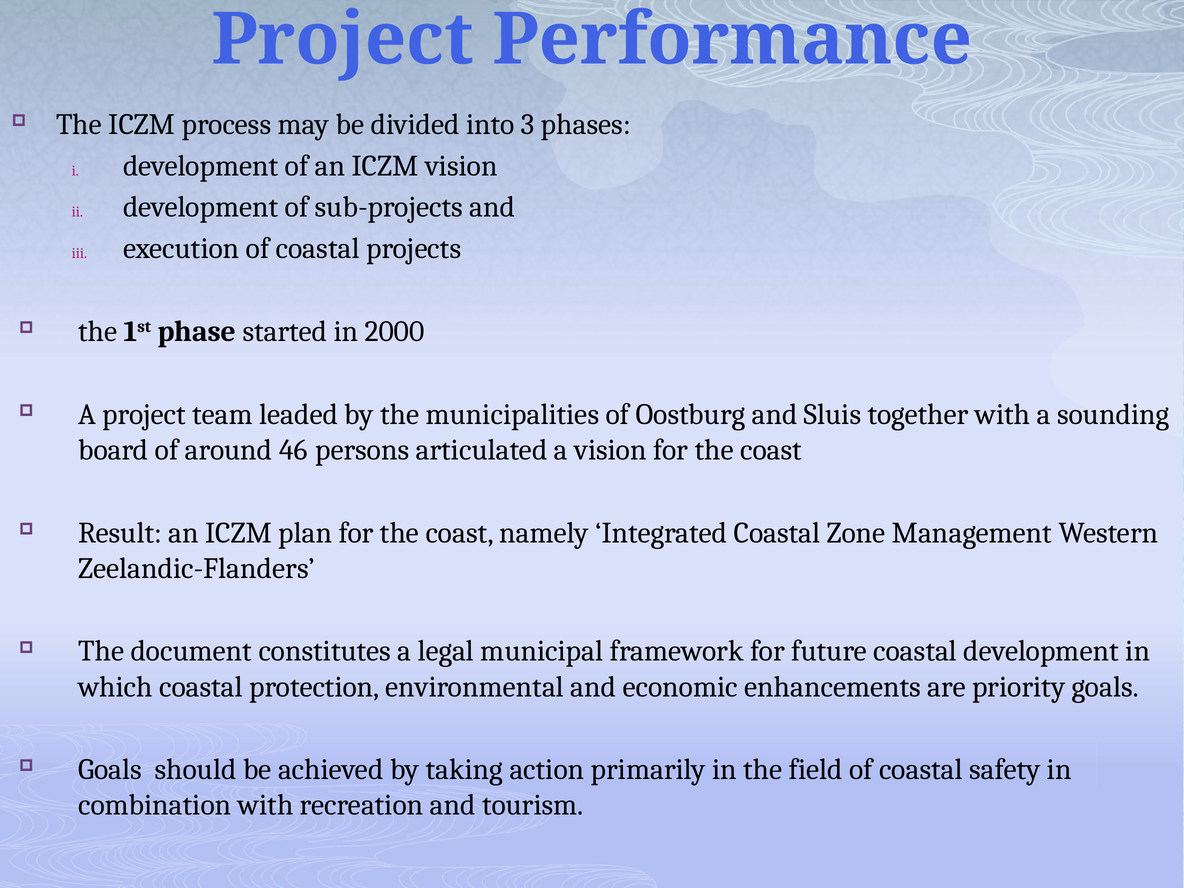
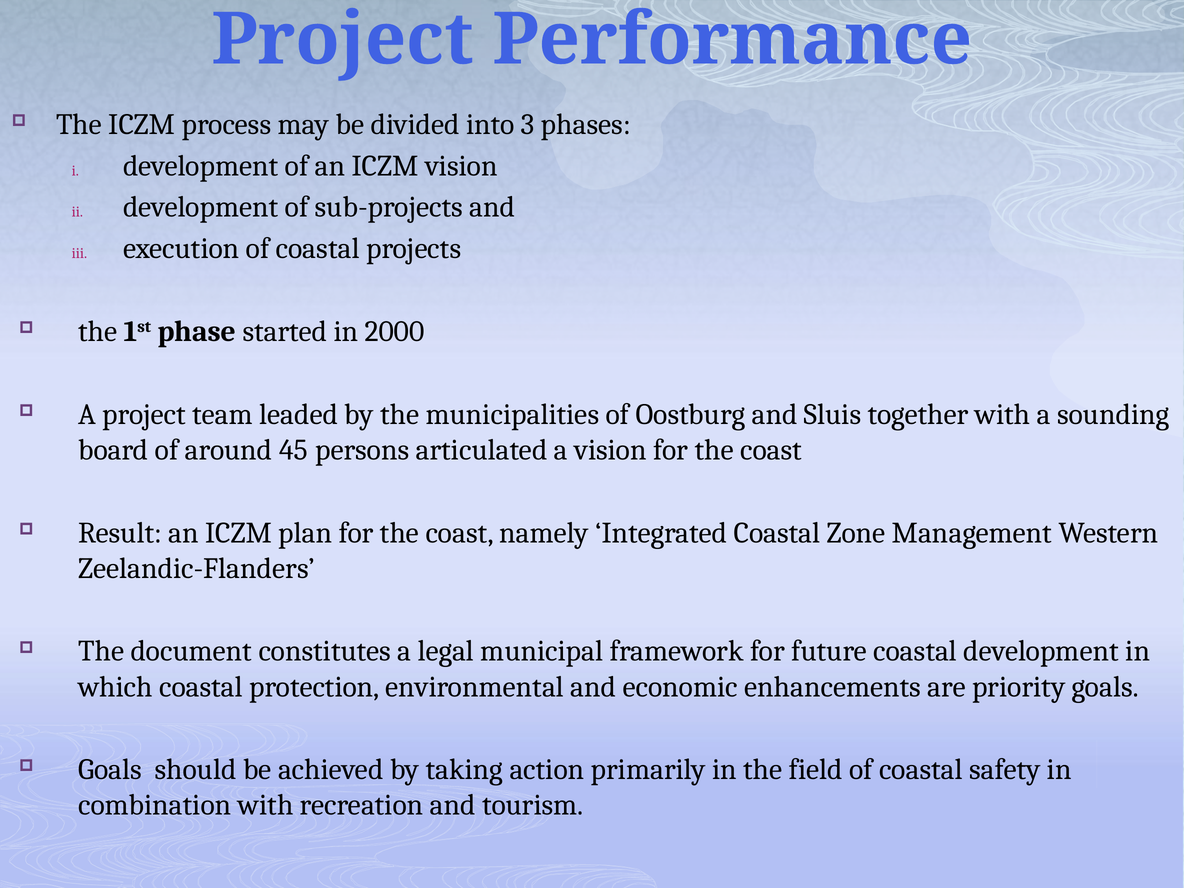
46: 46 -> 45 (293, 450)
